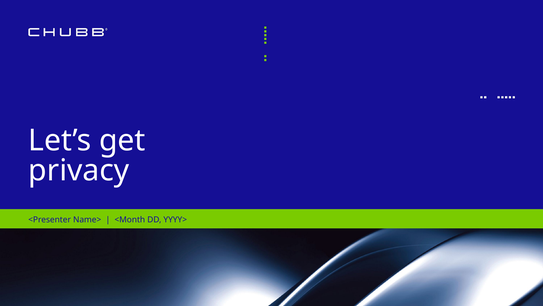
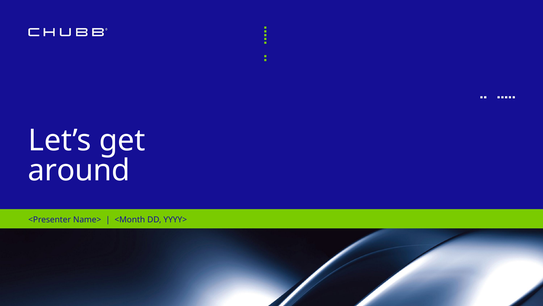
privacy: privacy -> around (79, 170)
